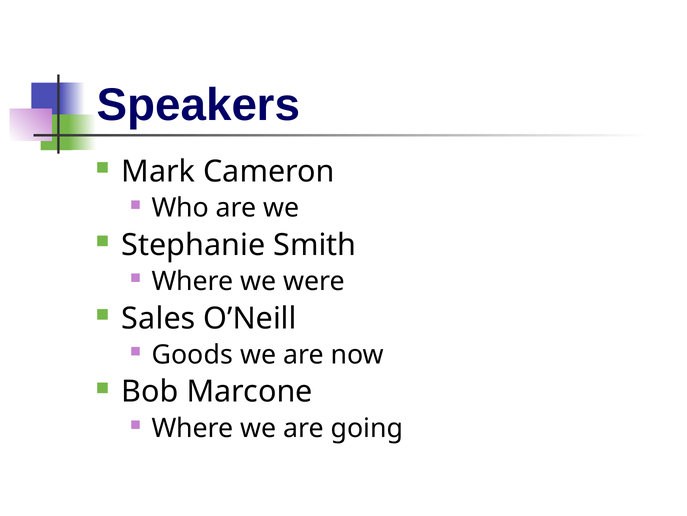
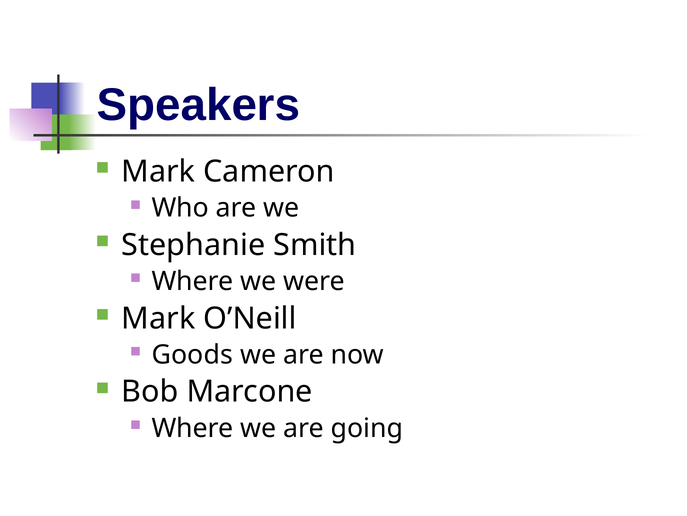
Sales: Sales -> Mark (158, 318)
